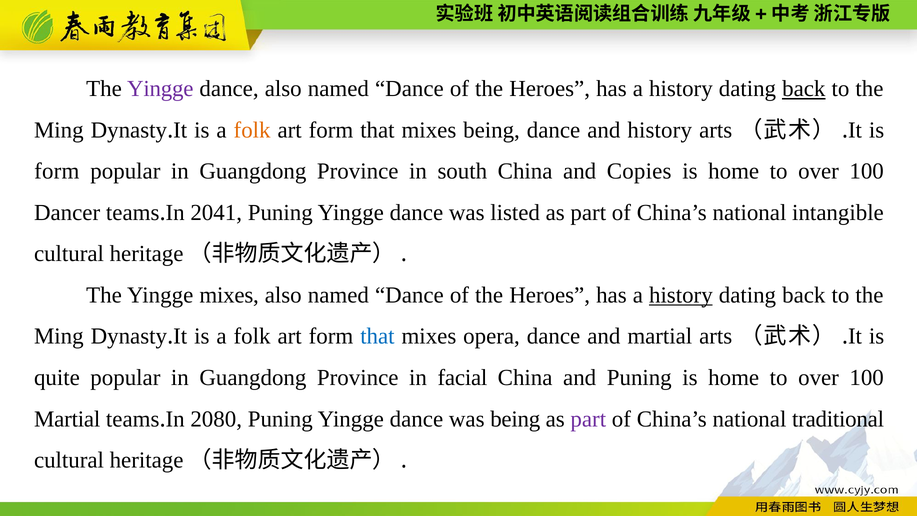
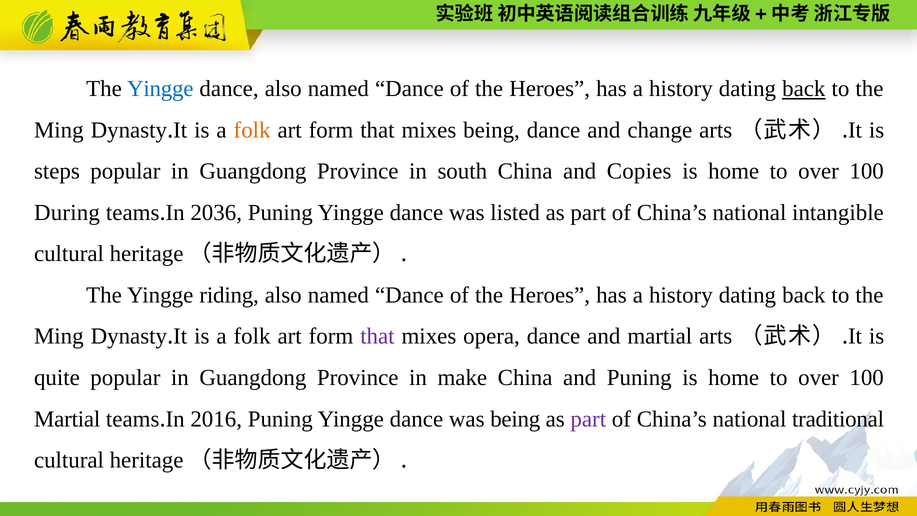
Yingge colour: purple -> blue (160, 89)
and history: history -> change (660, 130)
form: form -> steps (57, 171)
Dancer: Dancer -> During (67, 213)
2041: 2041 -> 2036 (216, 213)
Yingge mixes: mixes -> riding (229, 295)
history underline: present -> none (681, 295)
that colour: blue -> purple (377, 336)
facial: facial -> make (462, 378)
2080: 2080 -> 2016 (216, 419)
